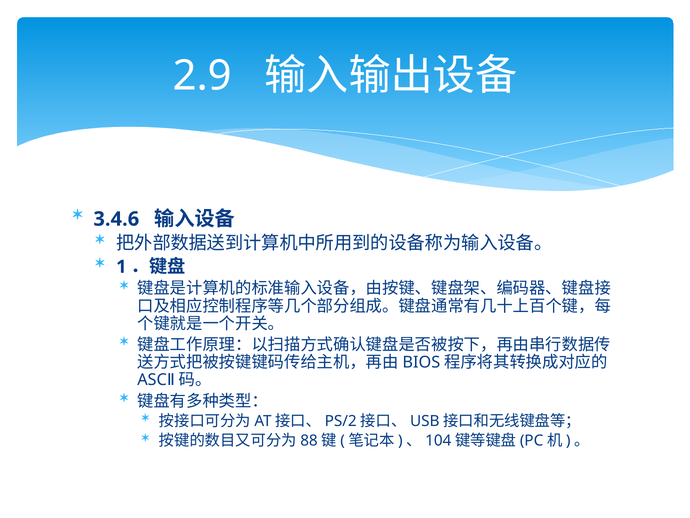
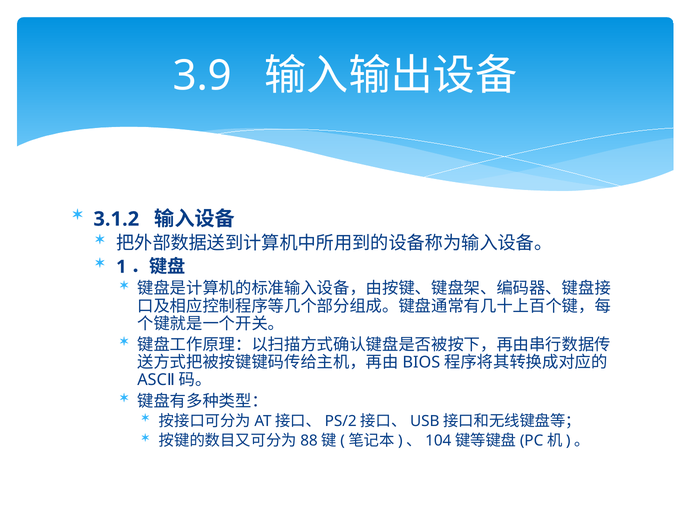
2.9: 2.9 -> 3.9 (202, 76)
3.4.6: 3.4.6 -> 3.1.2 (116, 219)
